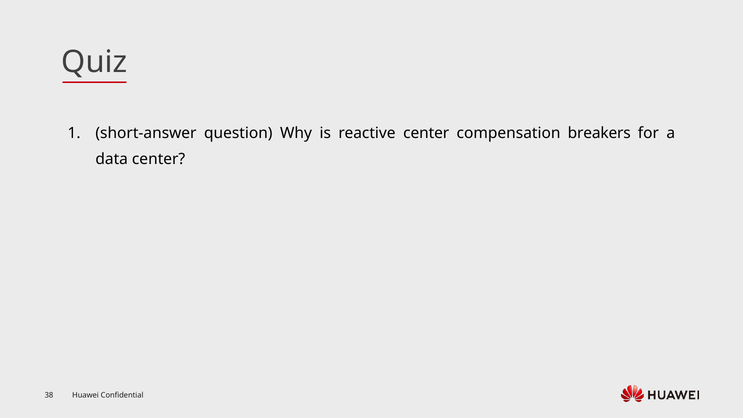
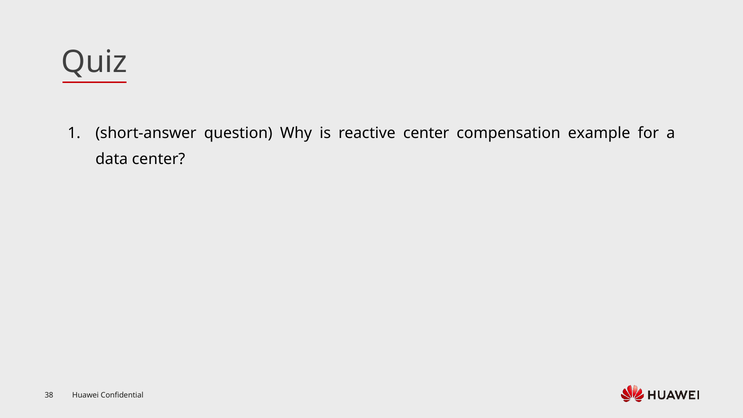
breakers: breakers -> example (599, 133)
